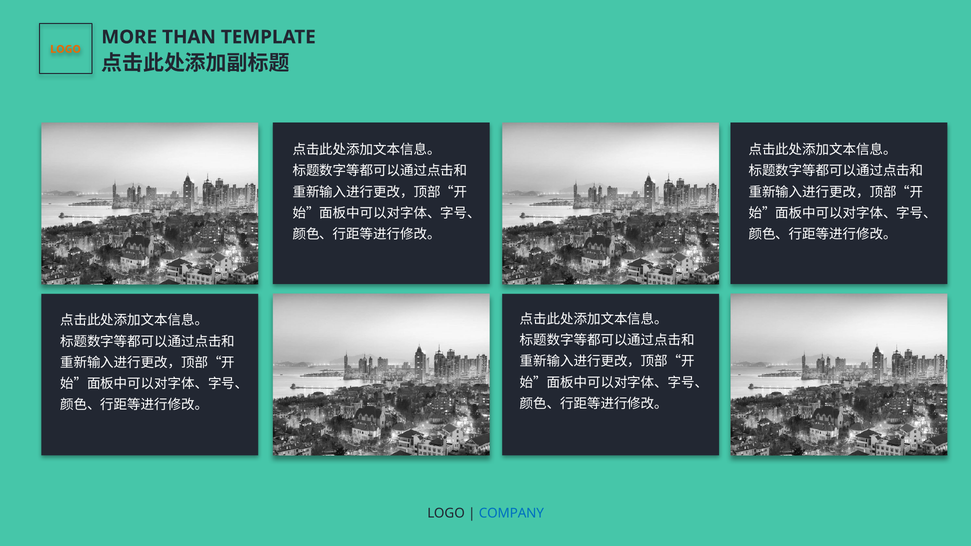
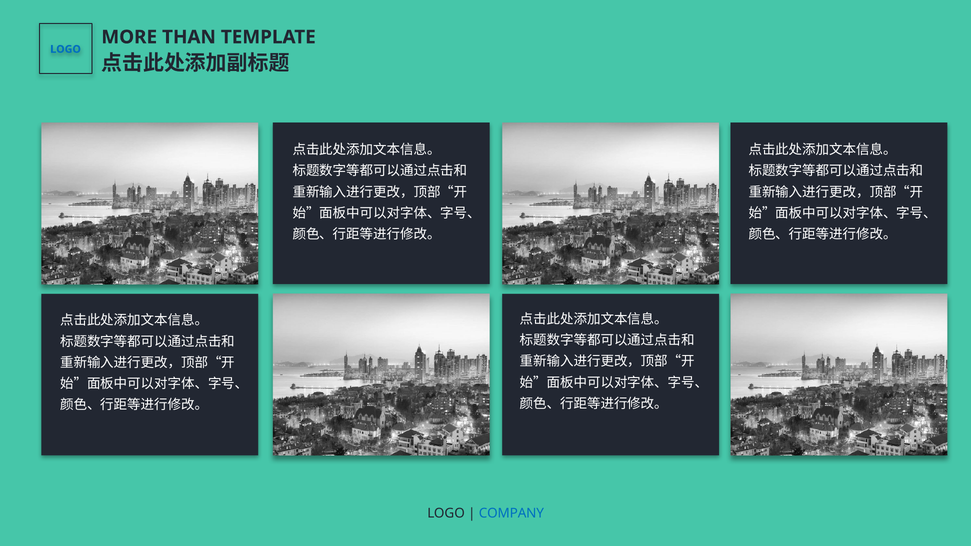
LOGO colour: orange -> blue (66, 49)
